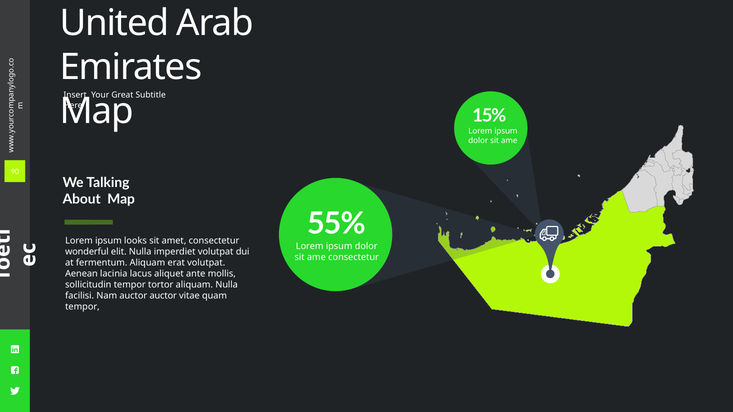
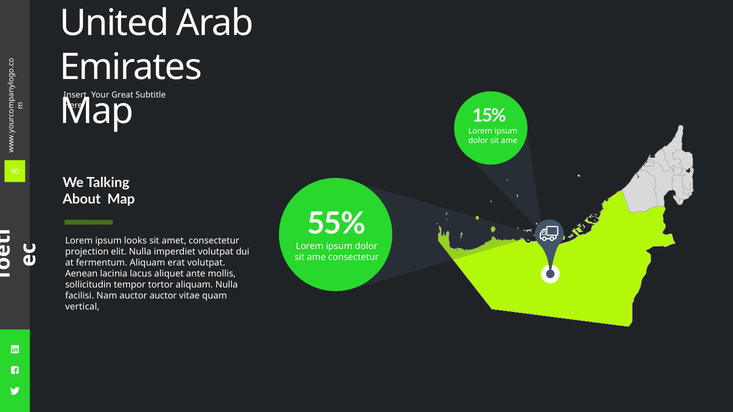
wonderful: wonderful -> projection (87, 252)
tempor: tempor -> vertical (82, 307)
